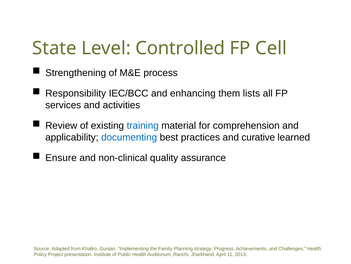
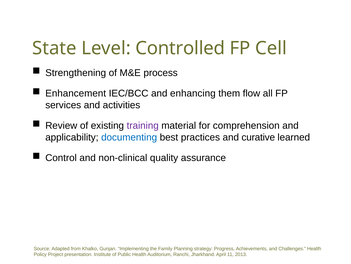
Responsibility: Responsibility -> Enhancement (76, 93)
lists: lists -> flow (251, 93)
training colour: blue -> purple (143, 125)
Ensure: Ensure -> Control (61, 157)
